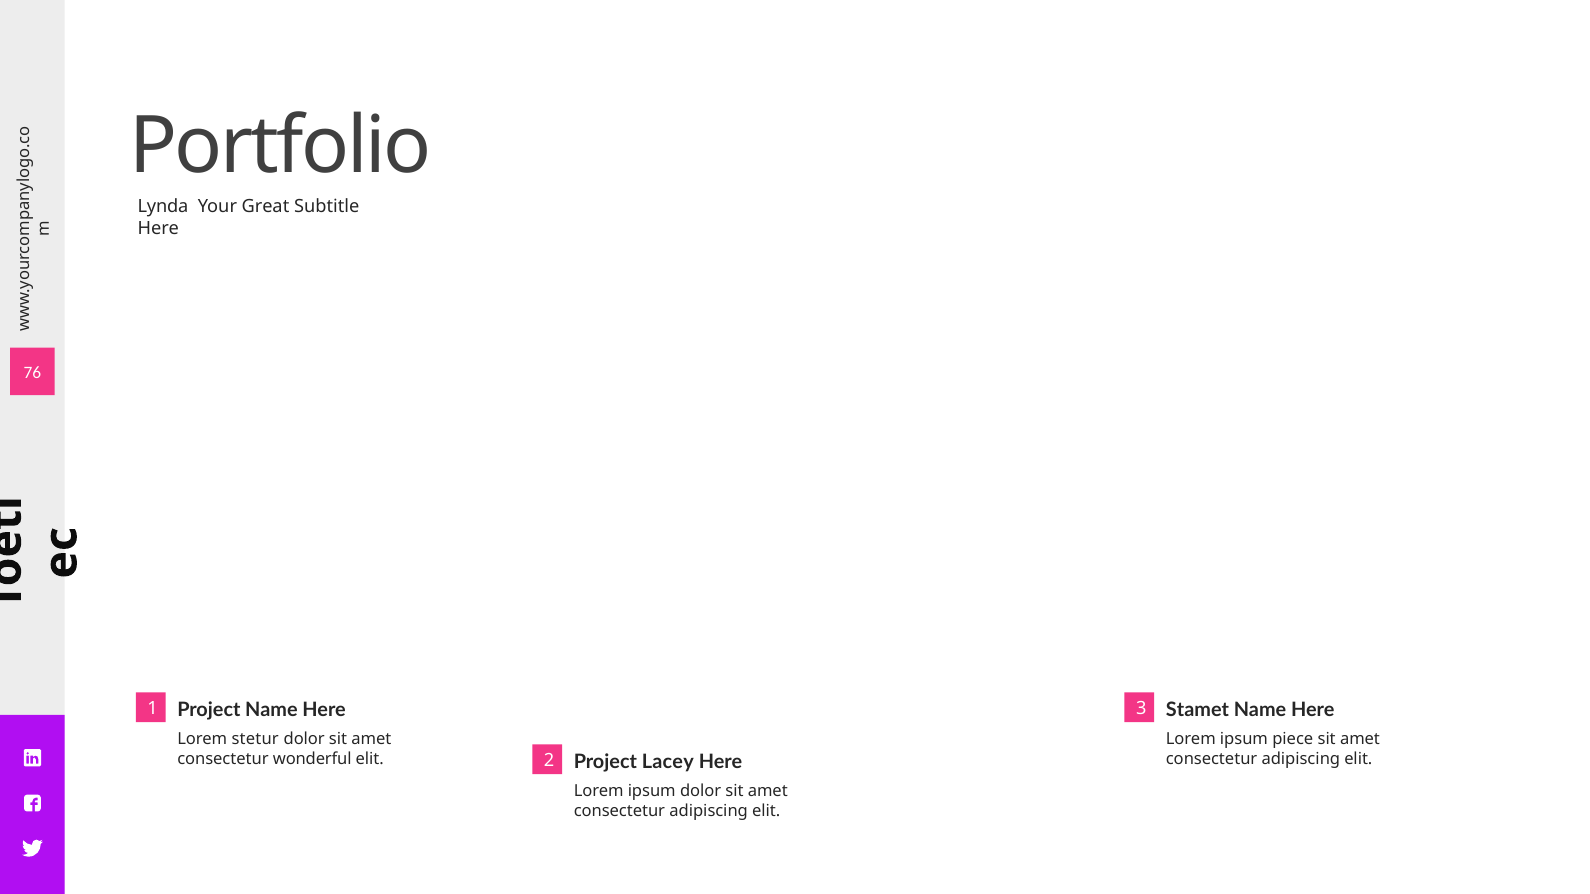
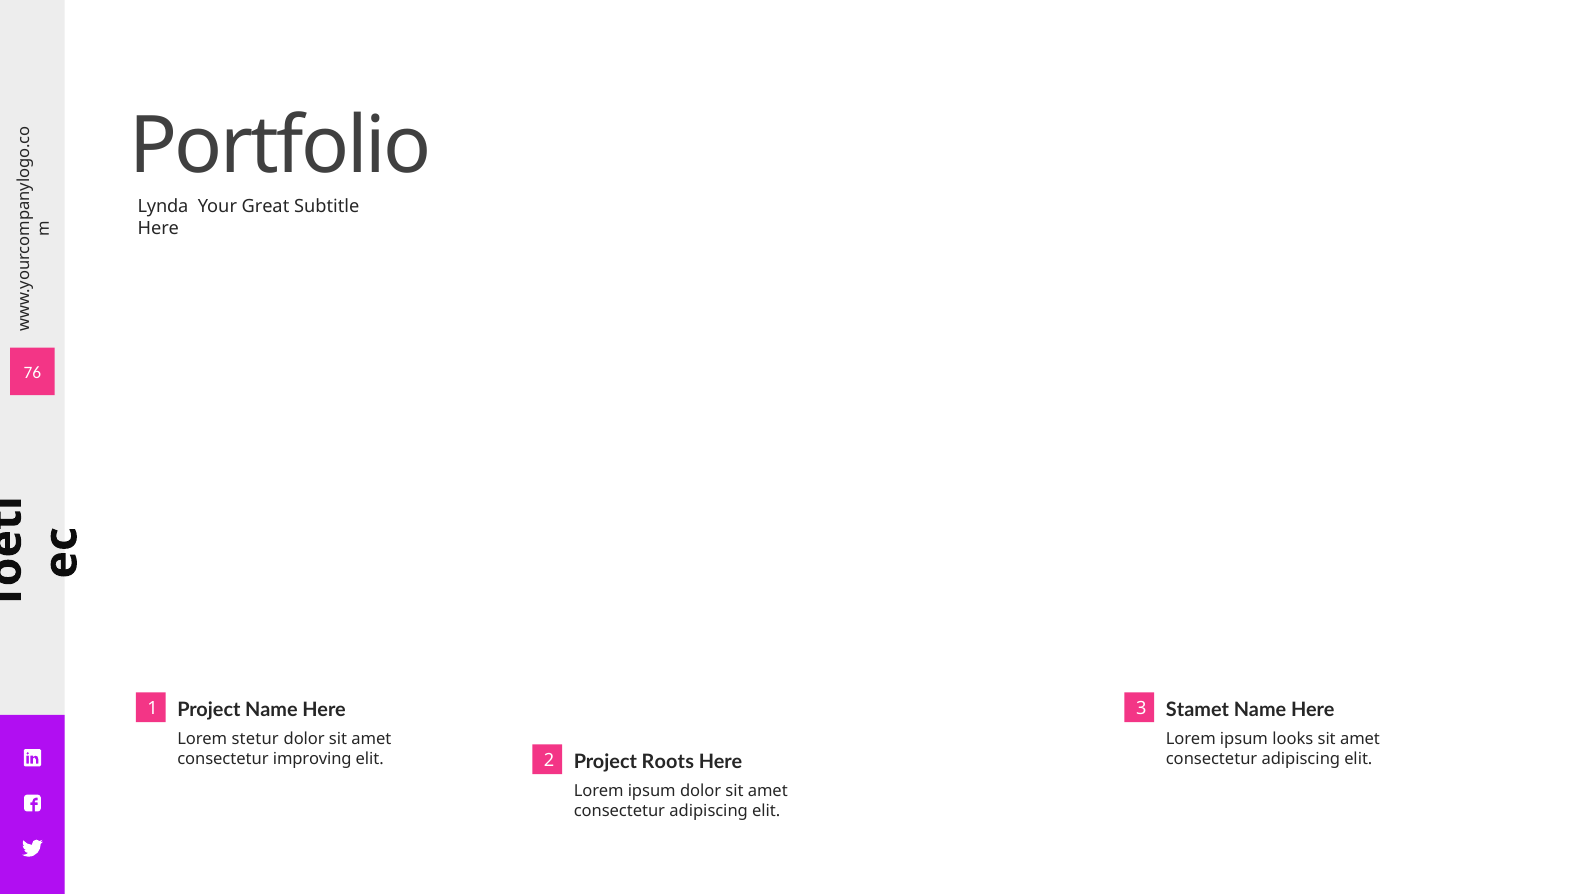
piece: piece -> looks (1293, 739)
Lacey: Lacey -> Roots (668, 762)
wonderful: wonderful -> improving (312, 759)
